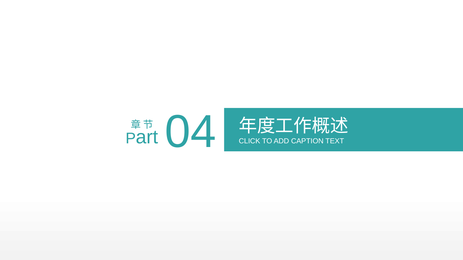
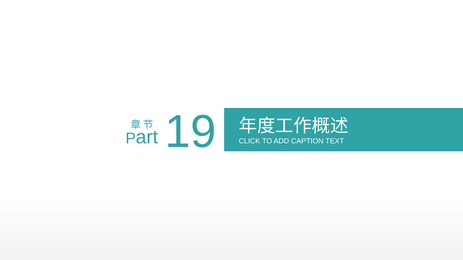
04: 04 -> 19 (191, 132)
